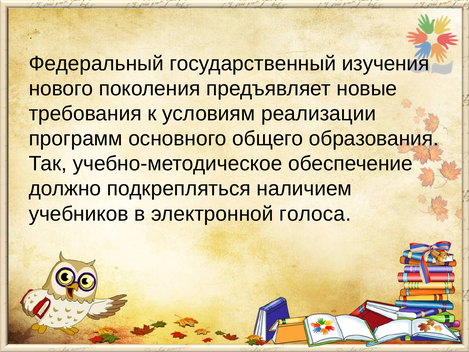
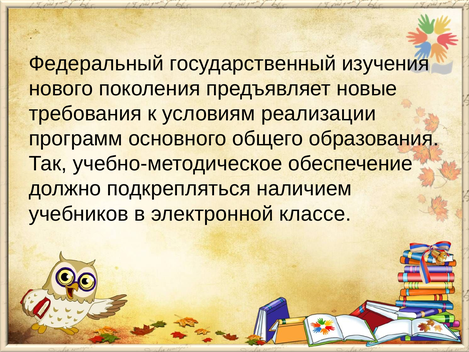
голоса: голоса -> классе (315, 214)
